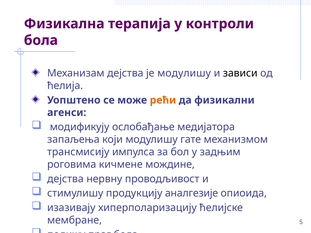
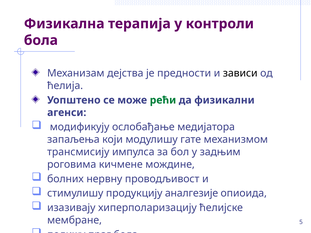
је модулишу: модулишу -> предности (184, 73)
рећи colour: orange -> green (163, 100)
дејства: дејства -> болних (65, 179)
